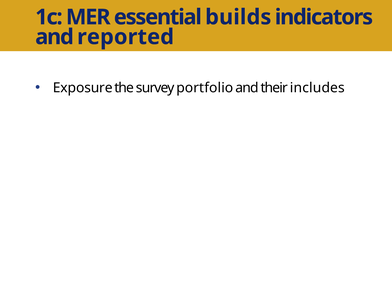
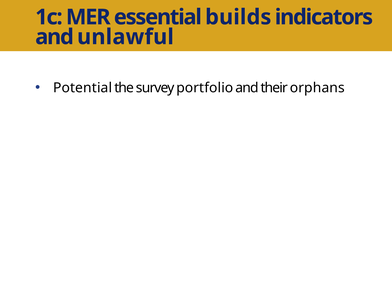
reported: reported -> unlawful (125, 37)
Exposure: Exposure -> Potential (83, 88)
includes: includes -> orphans (317, 88)
